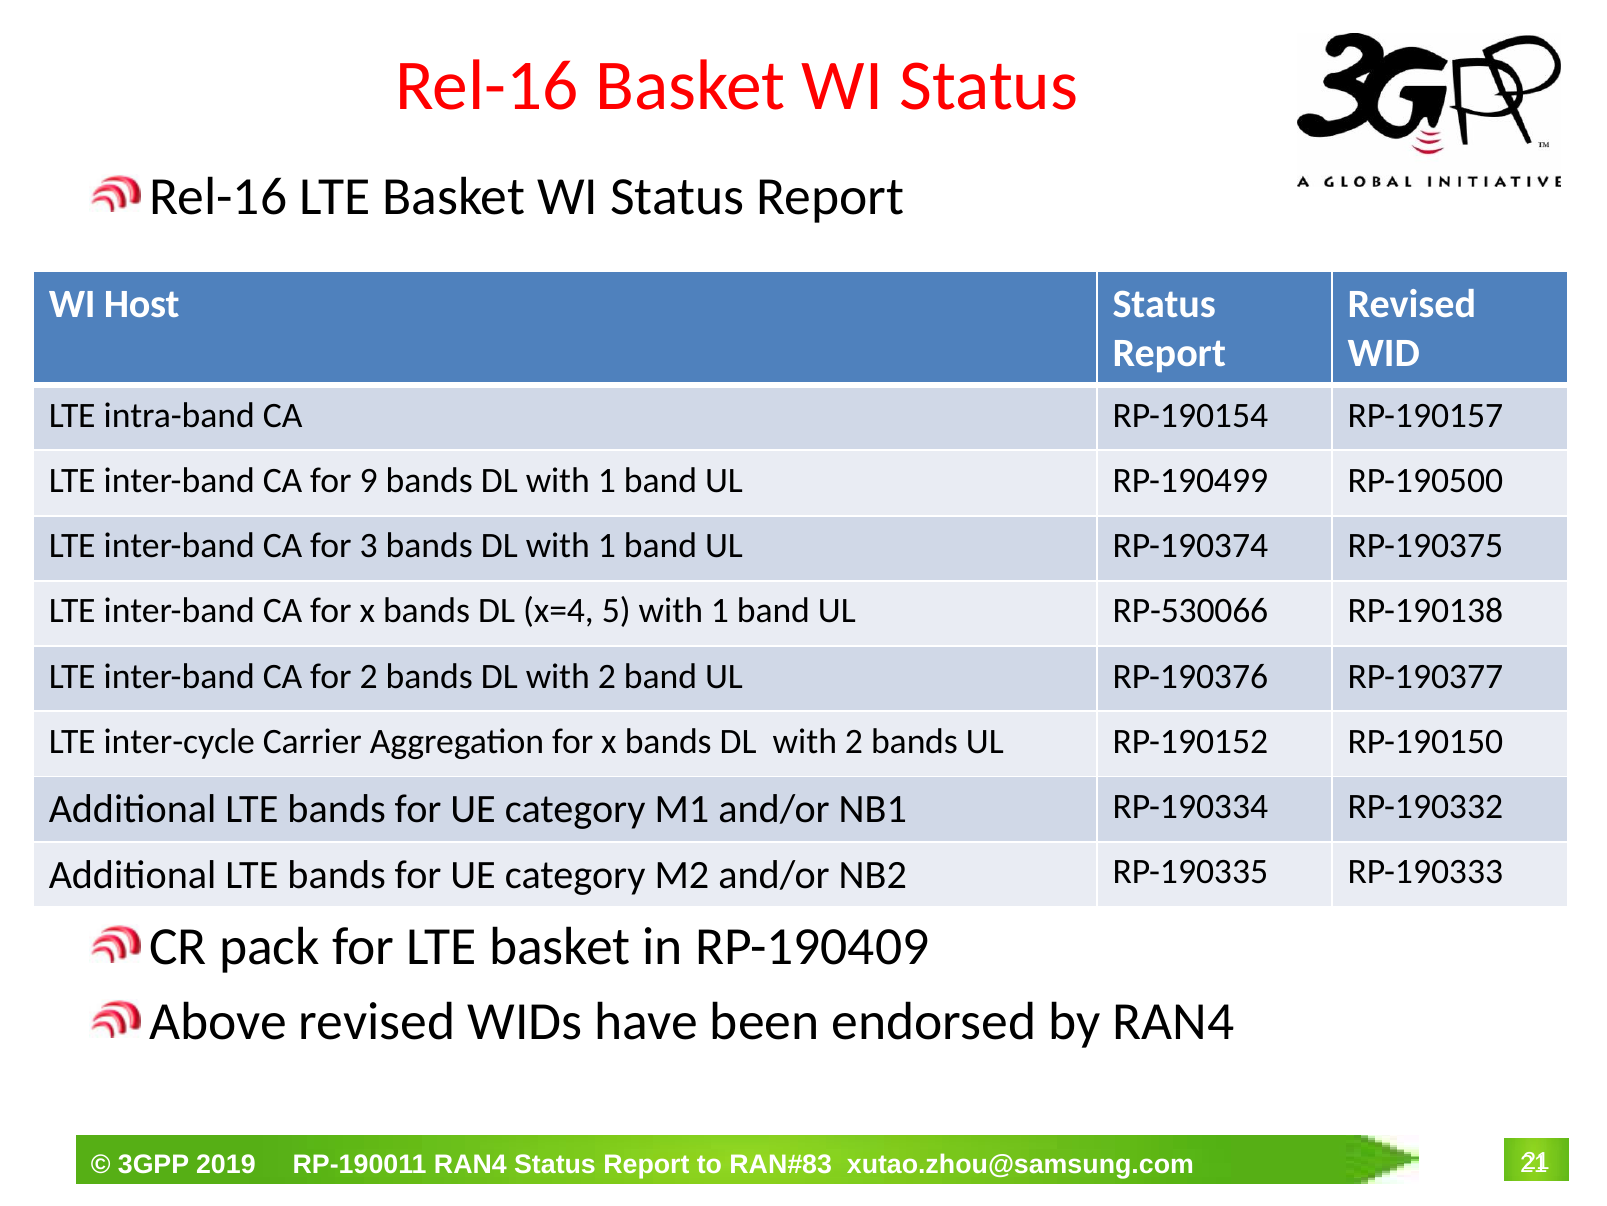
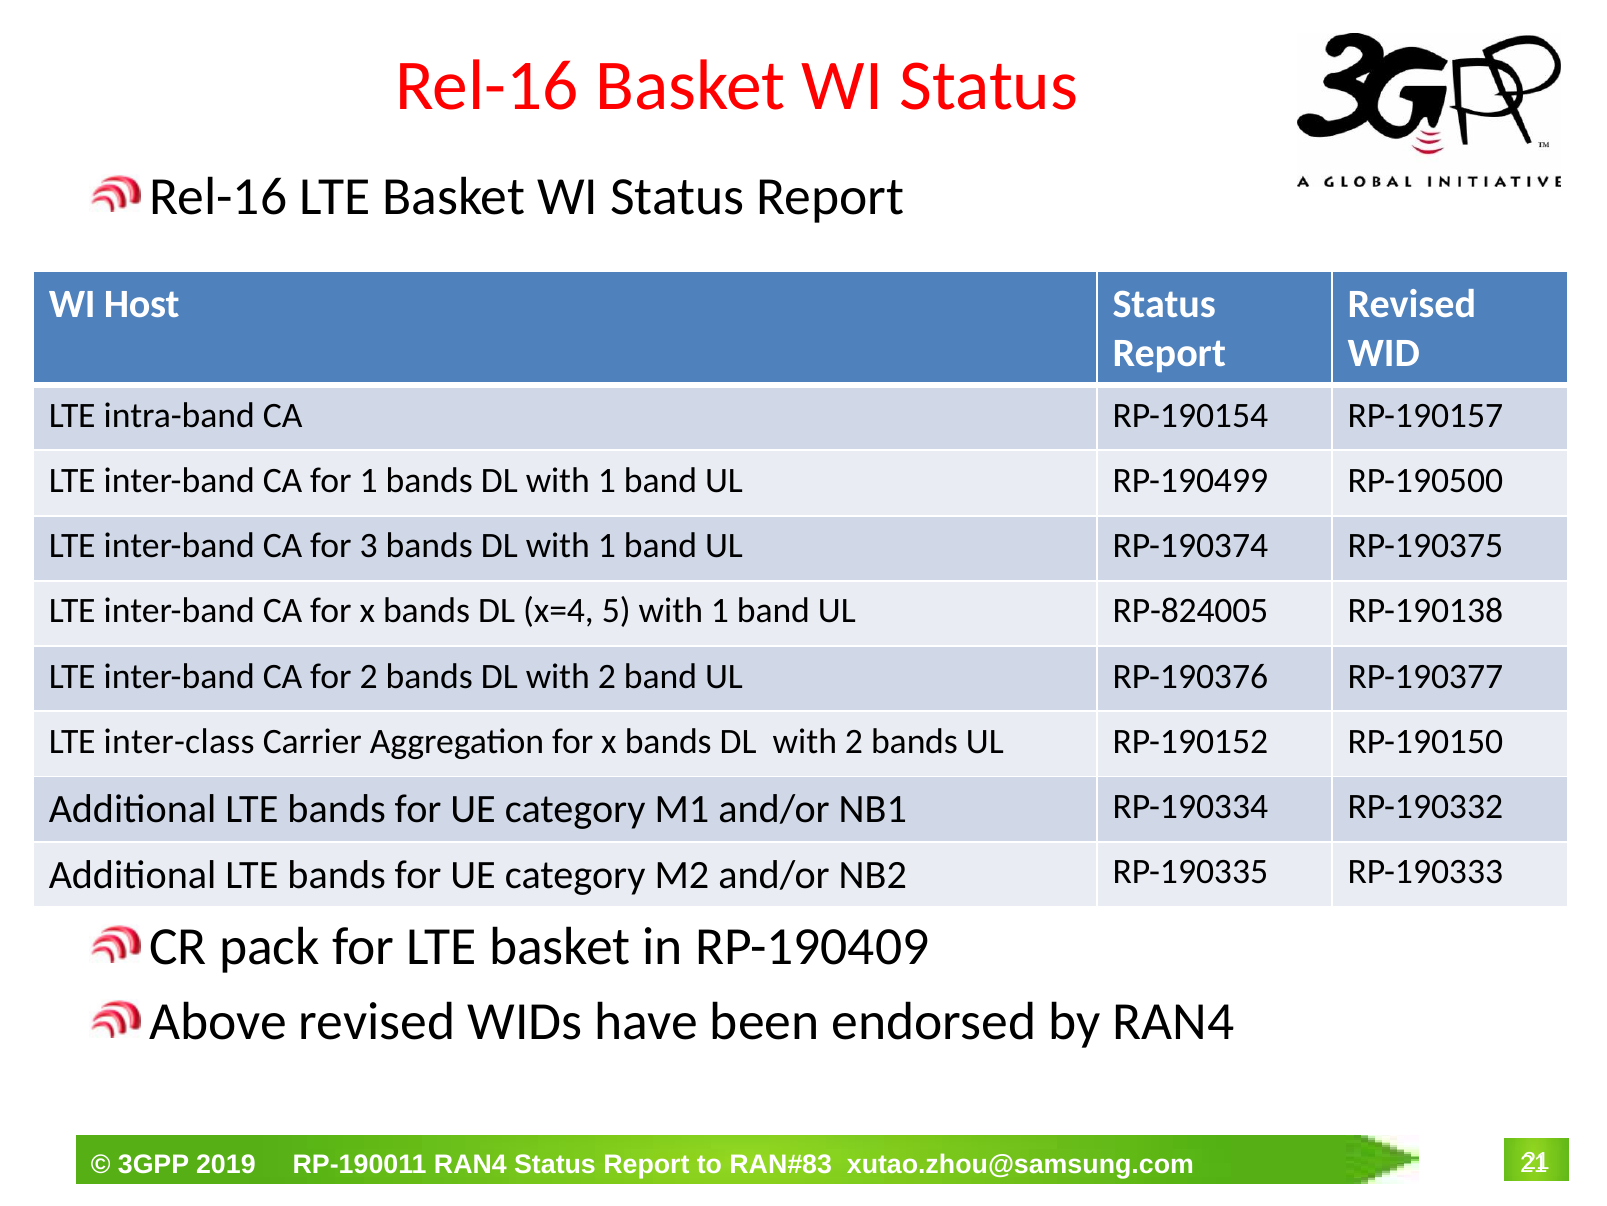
for 9: 9 -> 1 (369, 480)
RP-530066: RP-530066 -> RP-824005 (1190, 611)
inter-cycle: inter-cycle -> inter-class (179, 741)
